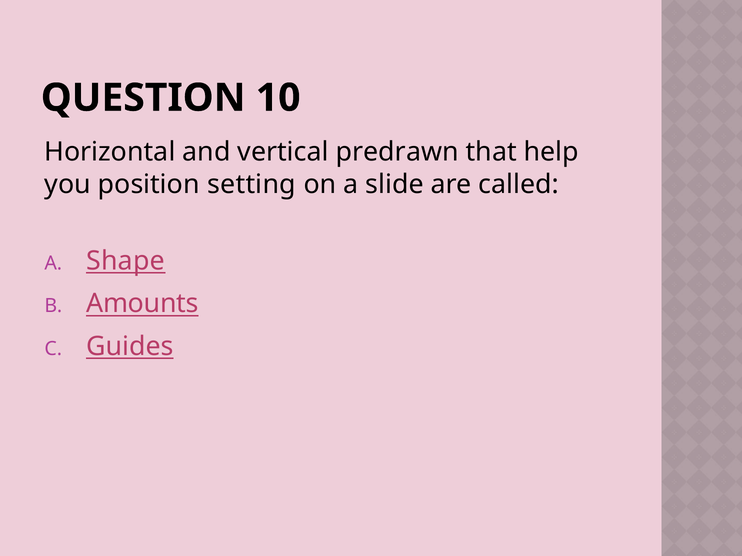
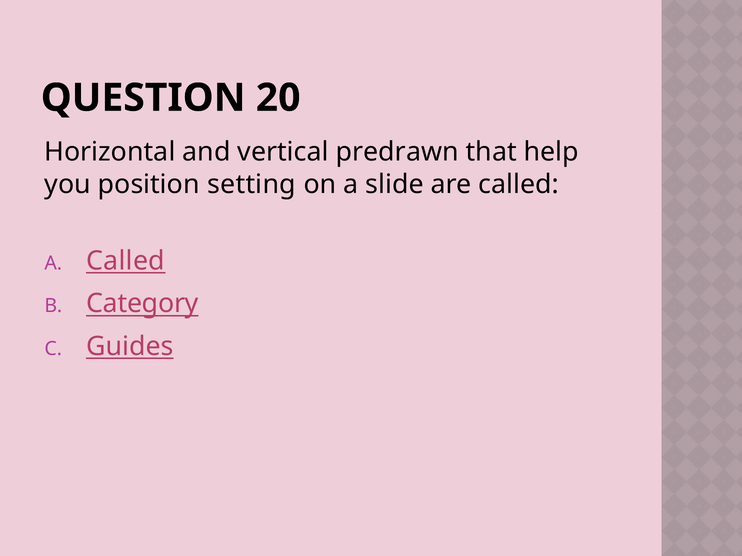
10: 10 -> 20 (278, 98)
A Shape: Shape -> Called (126, 261)
Amounts: Amounts -> Category (142, 304)
